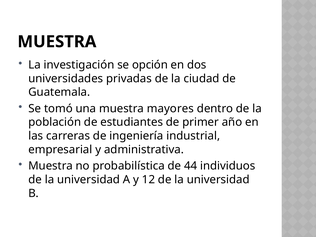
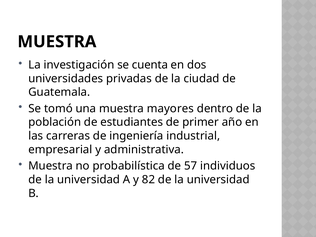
opción: opción -> cuenta (150, 65)
44: 44 -> 57 (191, 166)
12: 12 -> 82 (149, 180)
